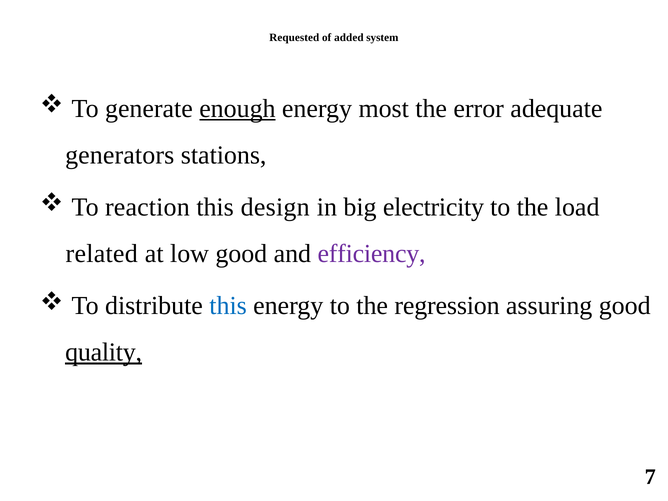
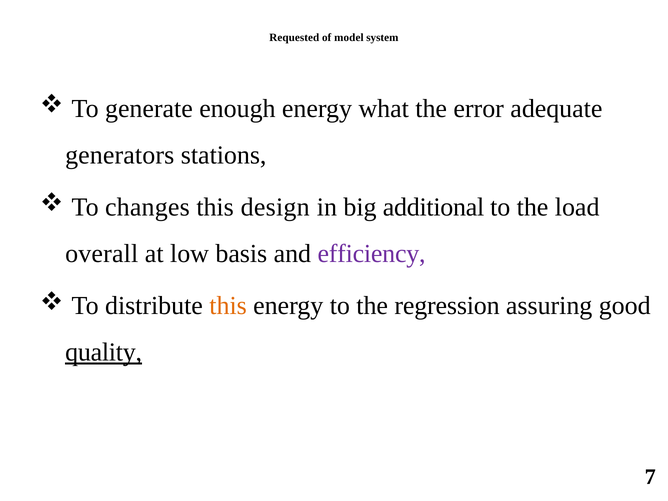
added: added -> model (349, 37)
enough underline: present -> none (237, 109)
most: most -> what (384, 109)
reaction: reaction -> changes (147, 207)
electricity: electricity -> additional (434, 207)
related: related -> overall (102, 254)
low good: good -> basis (241, 254)
this colour: blue -> orange (228, 306)
